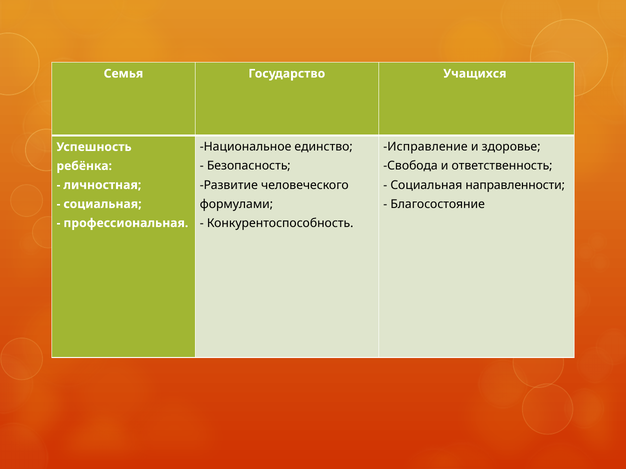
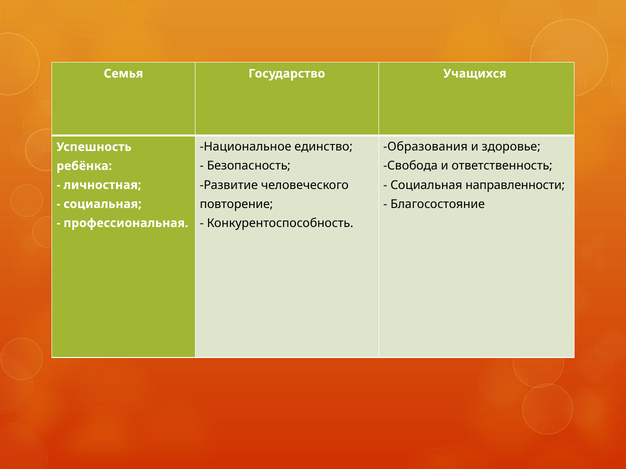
Исправление: Исправление -> Образования (426, 147)
формулами: формулами -> повторение (236, 204)
